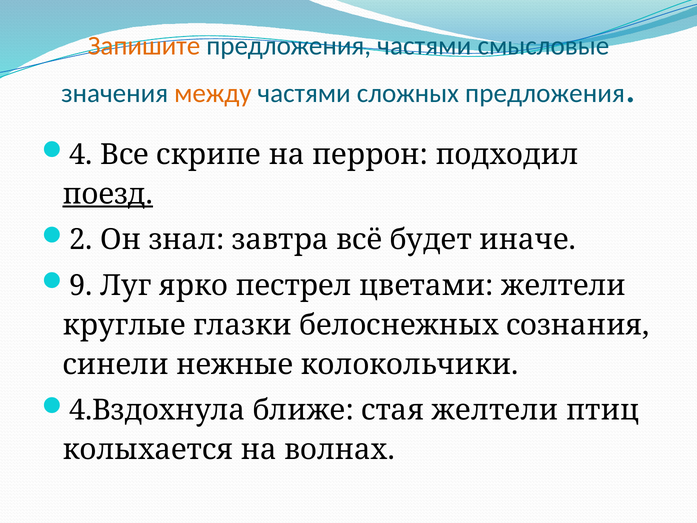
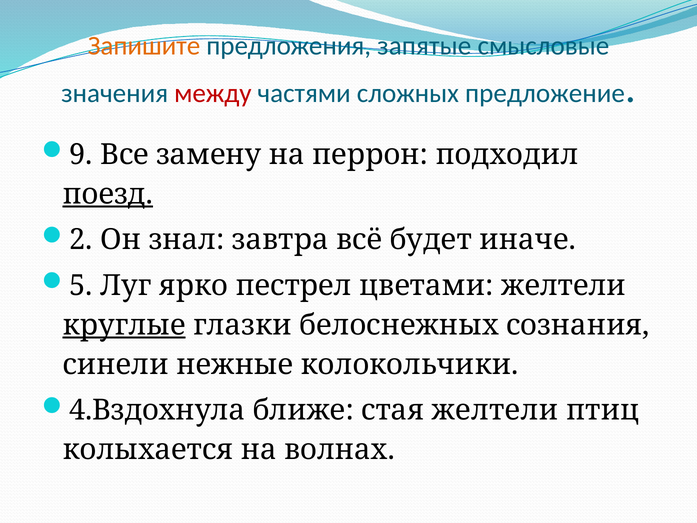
предложения частями: частями -> запятые (424, 46)
между colour: orange -> red (213, 93)
сложных предложения: предложения -> предложение (545, 93)
4: 4 -> 9 (81, 154)
скрипе: скрипе -> замену (209, 154)
9: 9 -> 5 (81, 285)
круглые underline: none -> present (124, 325)
